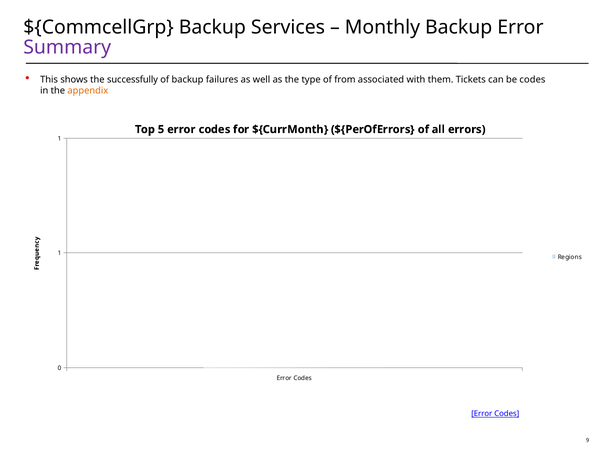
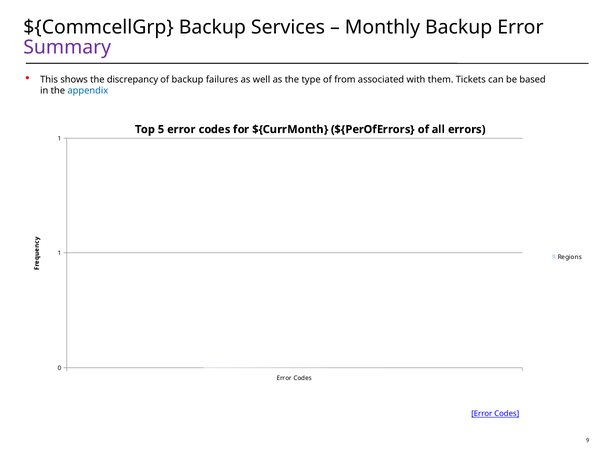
successfully: successfully -> discrepancy (133, 80)
be codes: codes -> based (533, 80)
appendix colour: orange -> blue (88, 91)
